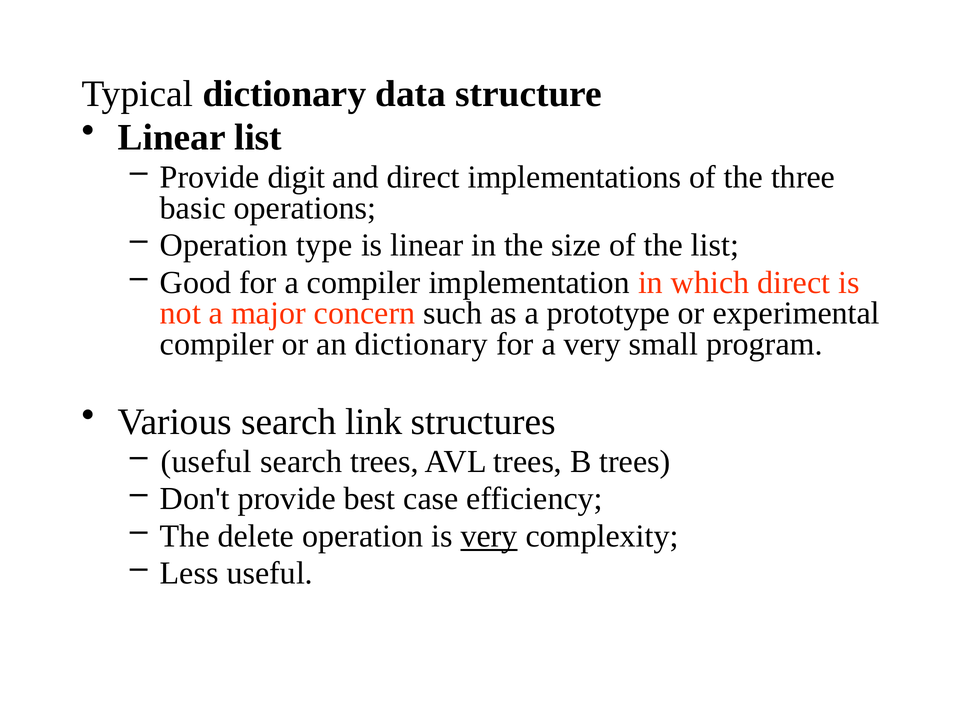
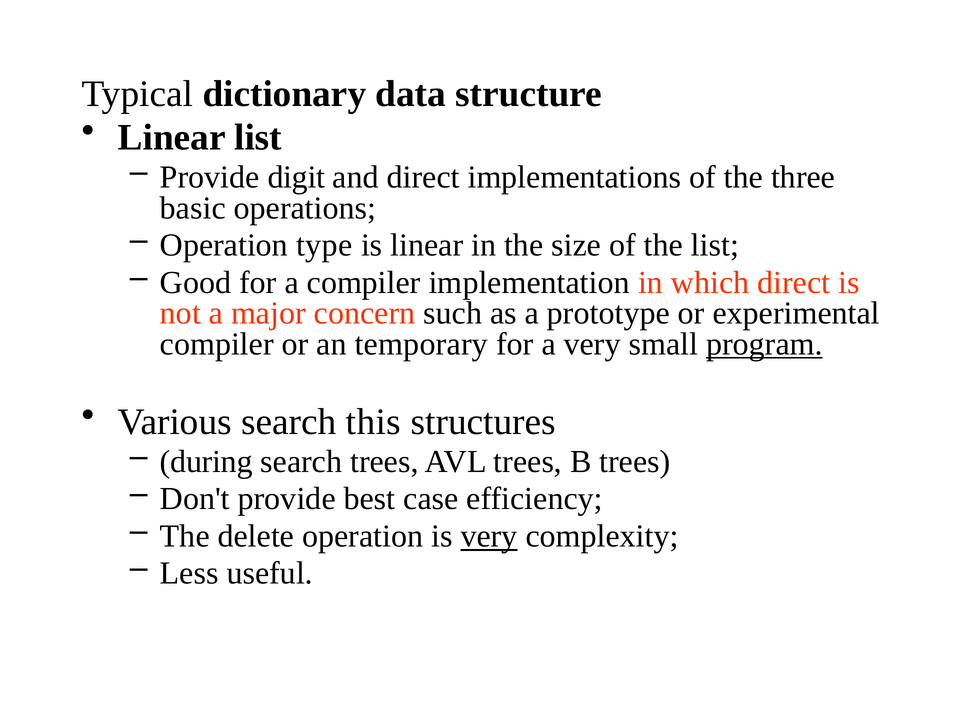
an dictionary: dictionary -> temporary (421, 344)
program underline: none -> present (764, 344)
link: link -> this (373, 422)
useful: useful -> during (206, 462)
